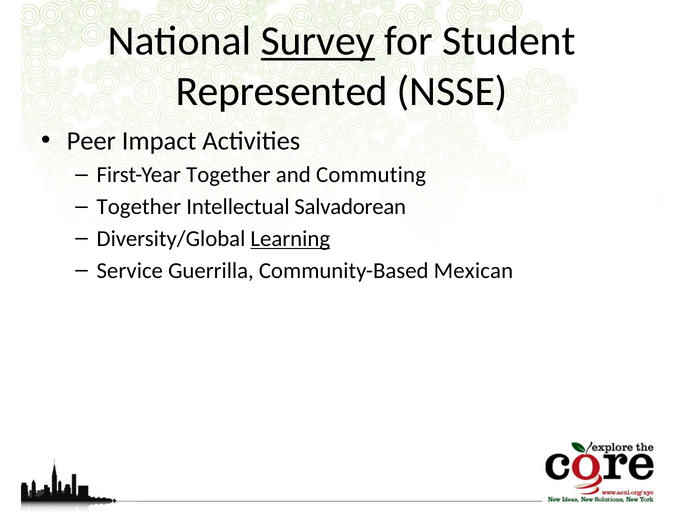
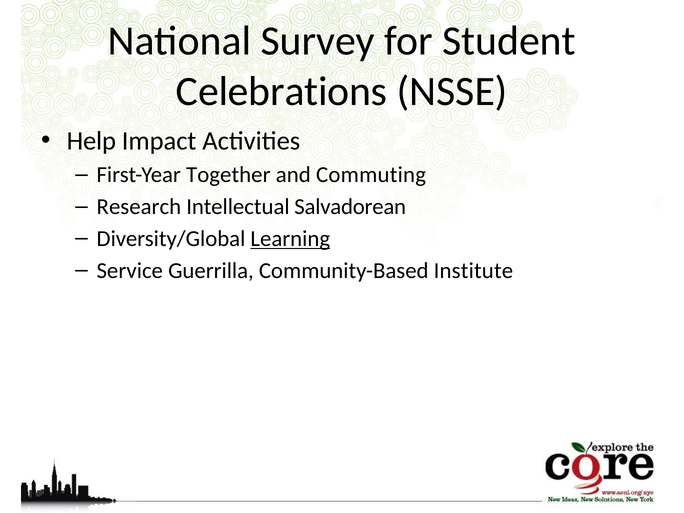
Survey underline: present -> none (318, 41)
Represented: Represented -> Celebrations (282, 91)
Peer: Peer -> Help (91, 141)
Together: Together -> Research (139, 207)
Mexican: Mexican -> Institute (473, 271)
